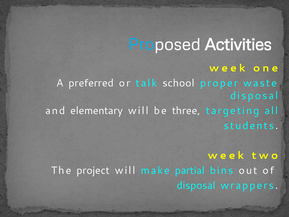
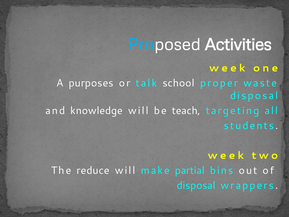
preferred: preferred -> purposes (91, 83)
elementary: elementary -> knowledge (97, 110)
three: three -> teach (186, 110)
project: project -> reduce (93, 170)
